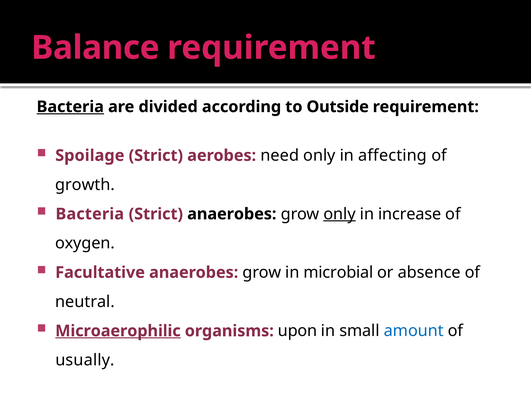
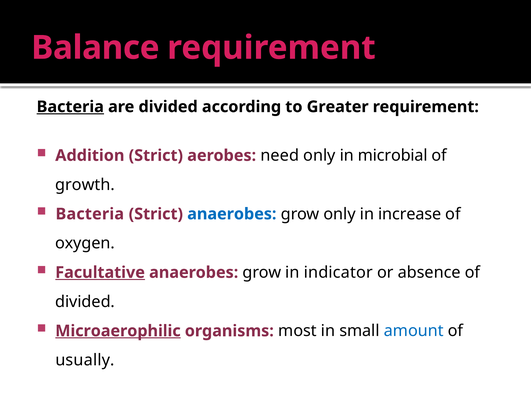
Outside: Outside -> Greater (338, 107)
Spoilage: Spoilage -> Addition (90, 155)
affecting: affecting -> microbial (393, 155)
anaerobes colour: black -> blue (232, 214)
only underline: present -> none (340, 214)
Facultative underline: none -> present (100, 272)
microbial: microbial -> indicator (338, 272)
neutral: neutral -> divided (85, 301)
upon: upon -> most (298, 330)
